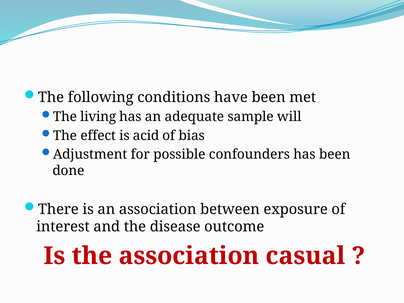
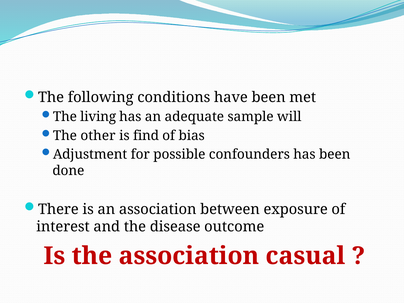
effect: effect -> other (98, 136)
acid: acid -> find (146, 136)
